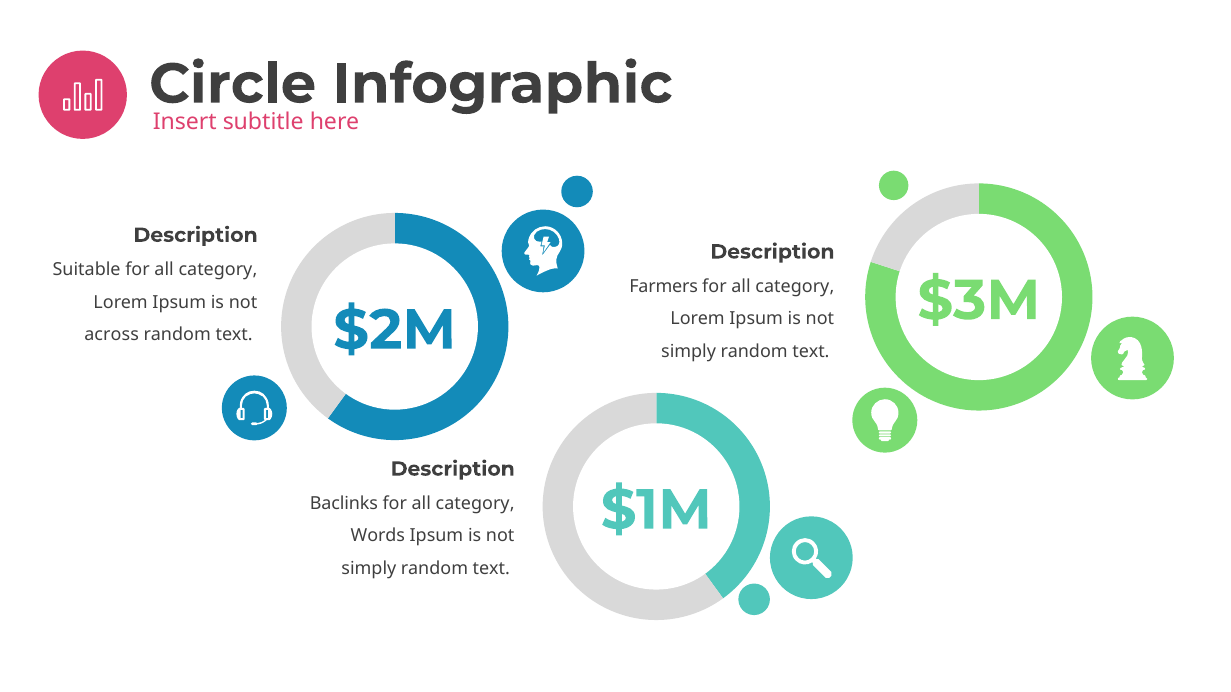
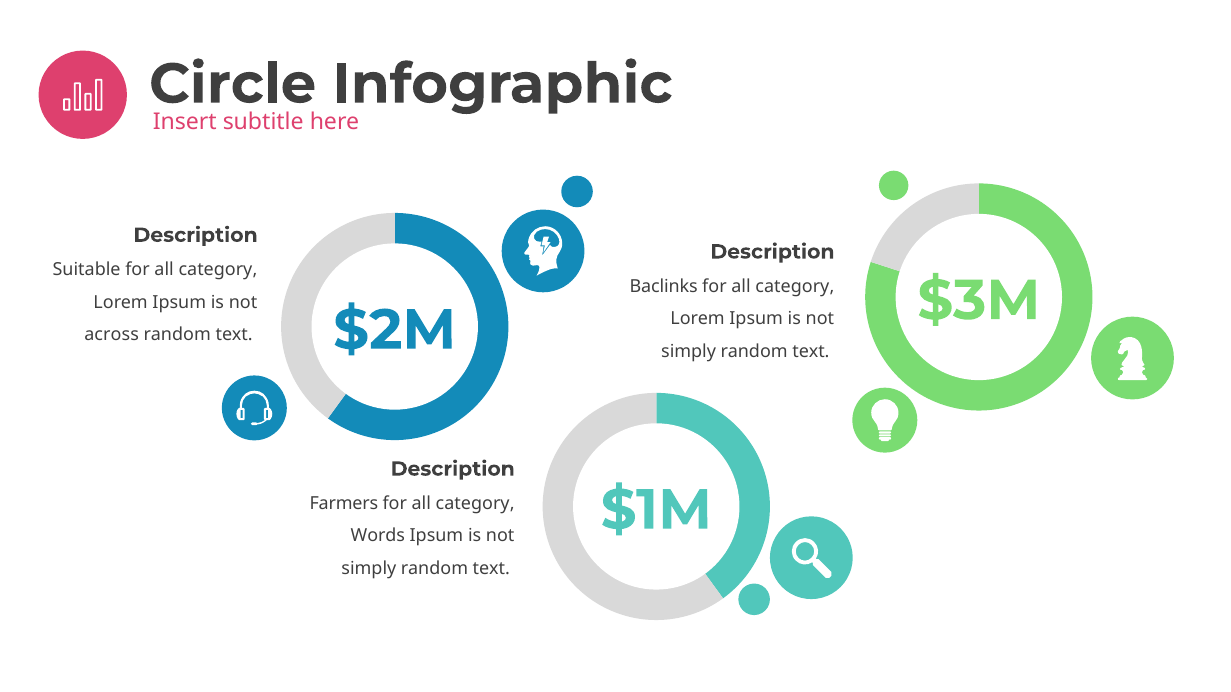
Farmers: Farmers -> Baclinks (664, 287)
Baclinks: Baclinks -> Farmers (344, 504)
